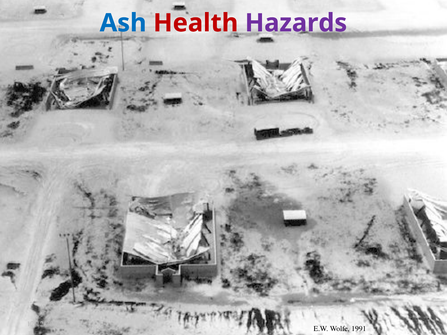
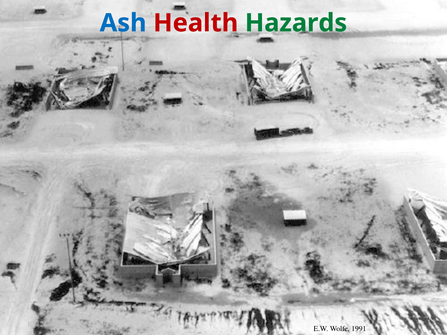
Hazards colour: purple -> green (296, 23)
